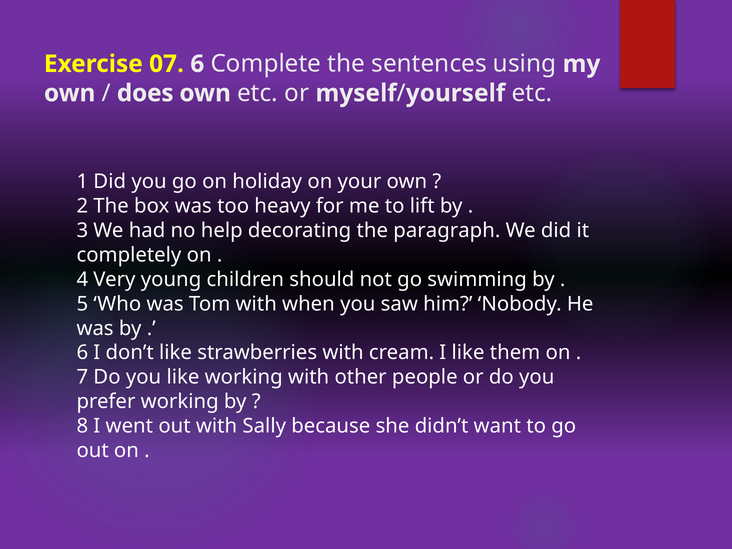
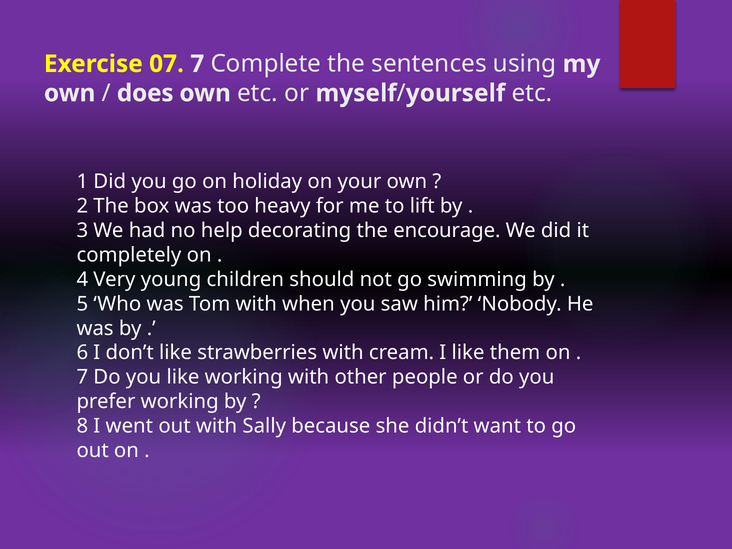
07 6: 6 -> 7 (197, 64)
paragraph: paragraph -> encourage (447, 231)
